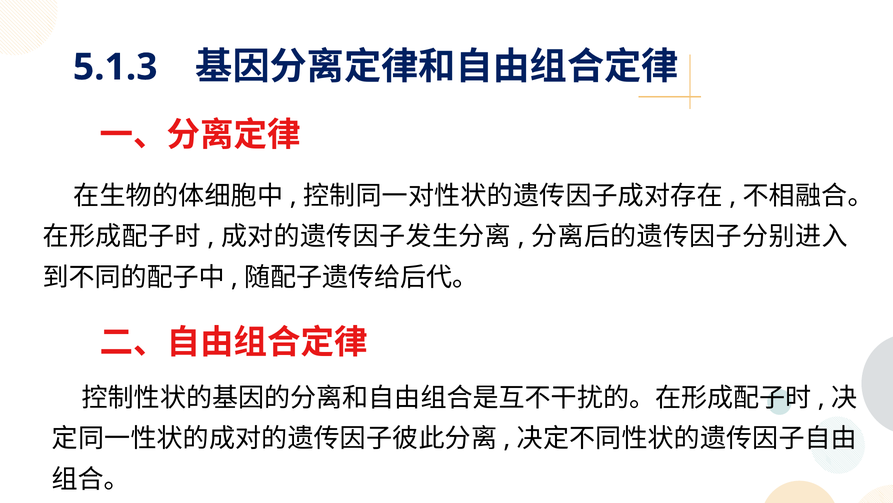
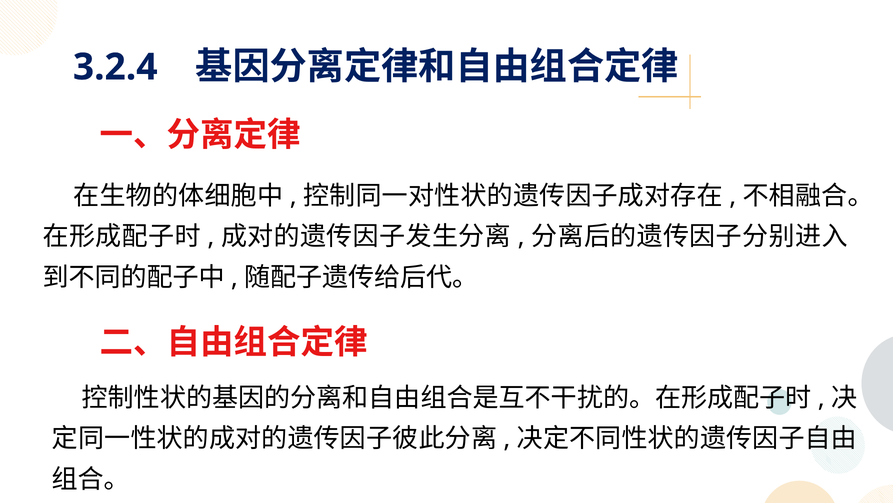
5.1.3: 5.1.3 -> 3.2.4 (115, 67)
